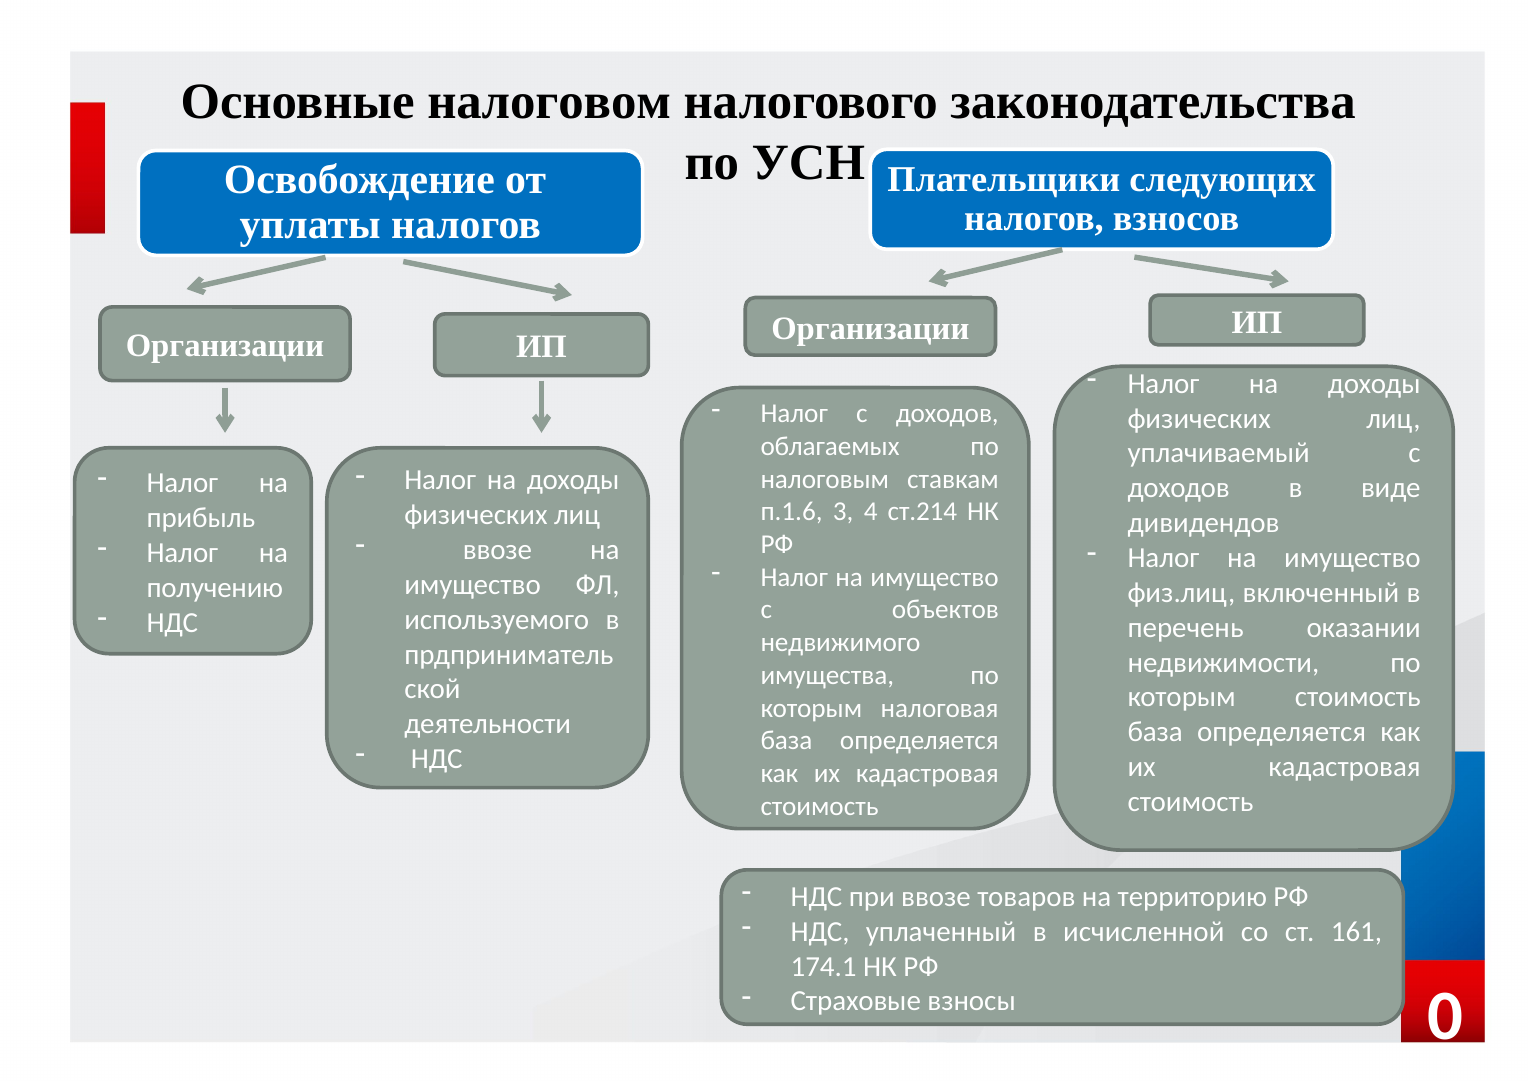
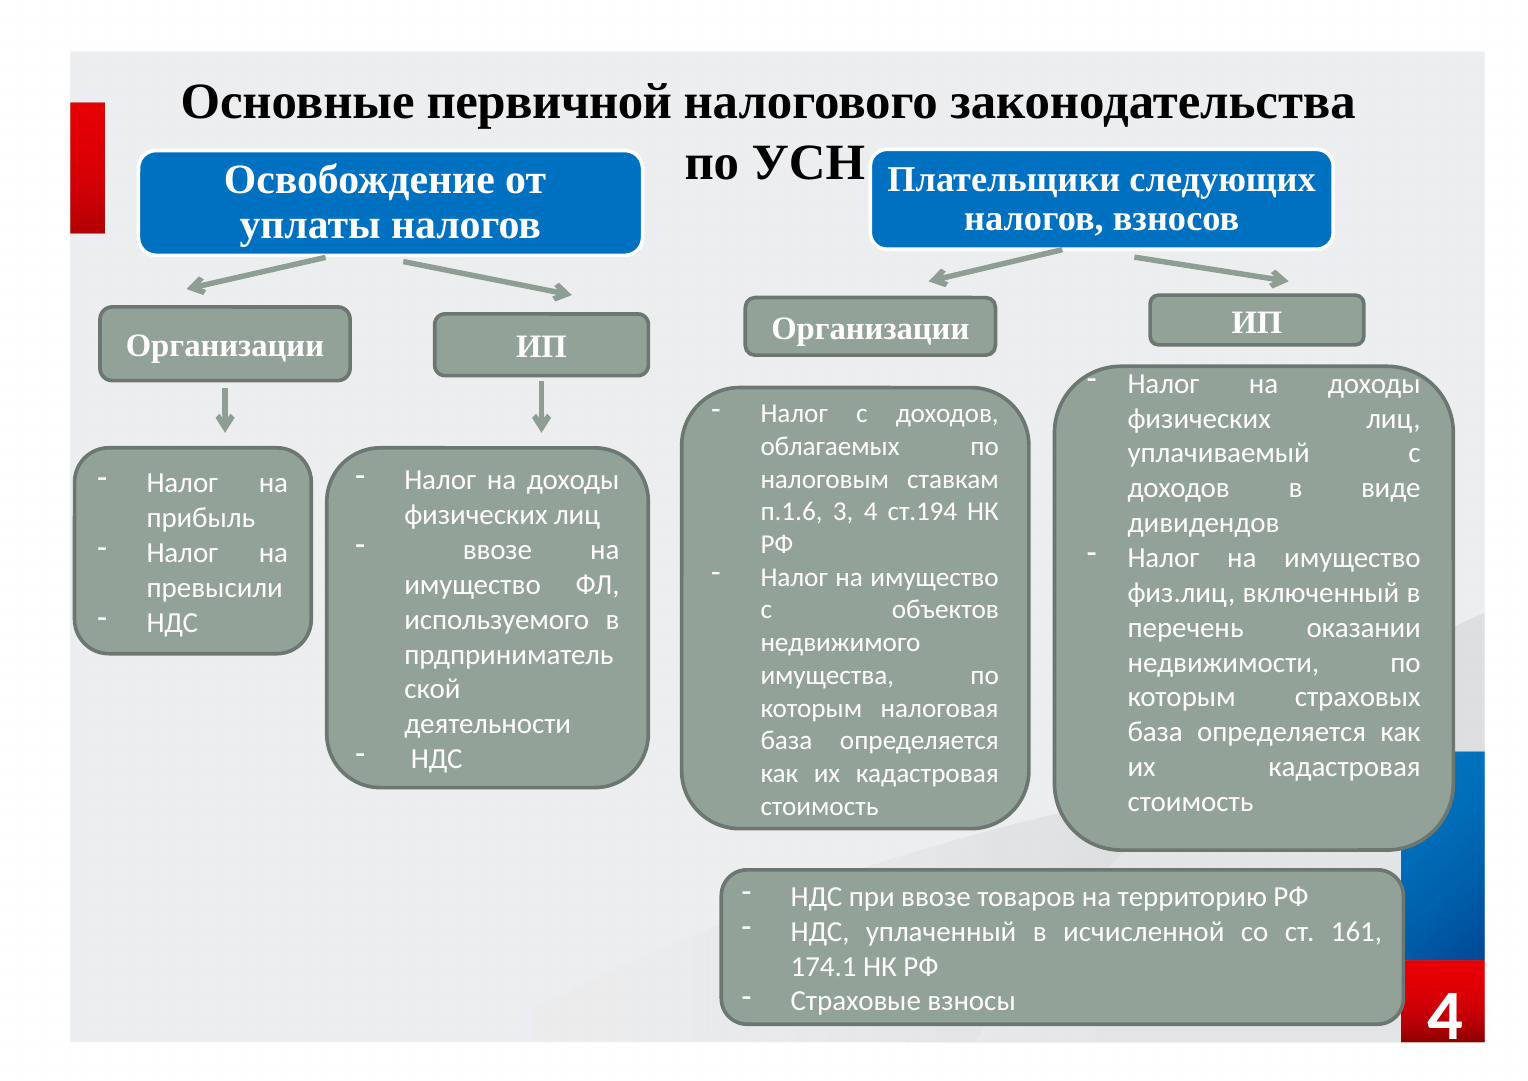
налоговом: налоговом -> первичной (549, 102)
ст.214: ст.214 -> ст.194 (922, 512)
получению: получению -> превысили (215, 587)
которым стоимость: стоимость -> страховых (1358, 697)
0: 0 -> 4 (1445, 1016)
